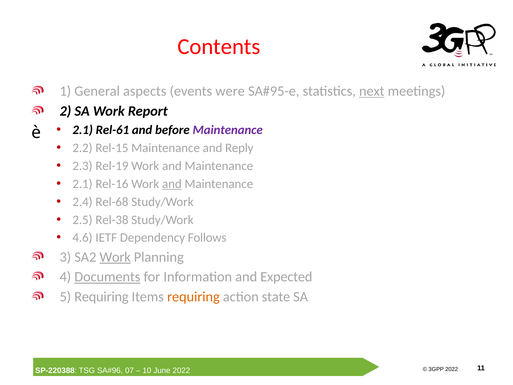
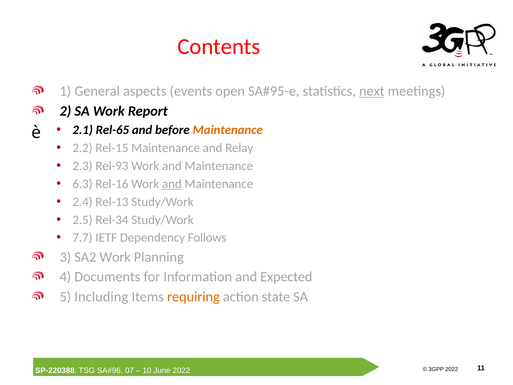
were: were -> open (230, 91)
Rel-61: Rel-61 -> Rel-65 (112, 130)
Maintenance colour: purple -> orange (228, 130)
Reply: Reply -> Relay (239, 148)
Rel-19: Rel-19 -> Rel-93 (112, 166)
2.1: 2.1 -> 6.3 (82, 184)
Rel-68: Rel-68 -> Rel-13 (112, 202)
Rel-38: Rel-38 -> Rel-34 (112, 220)
4.6: 4.6 -> 7.7 (82, 238)
Work underline: present -> none (115, 257)
Documents underline: present -> none (107, 277)
5 Requiring: Requiring -> Including (101, 297)
